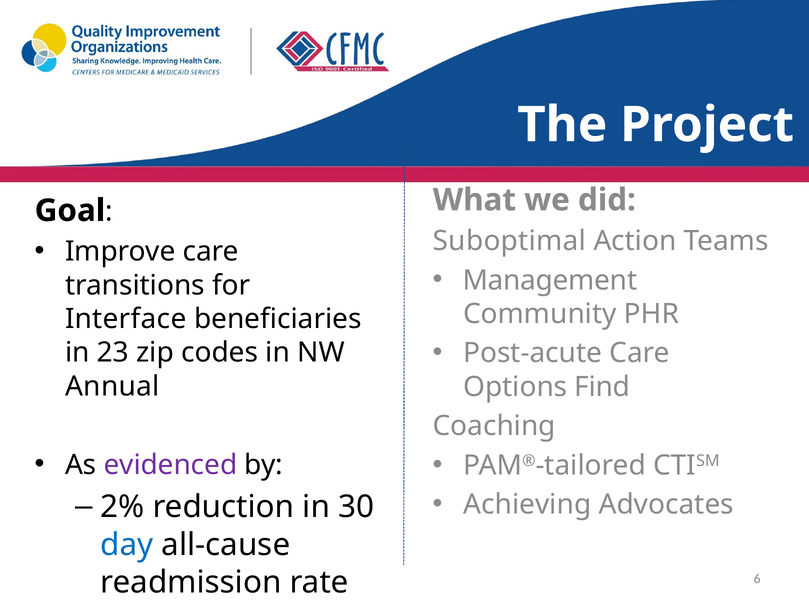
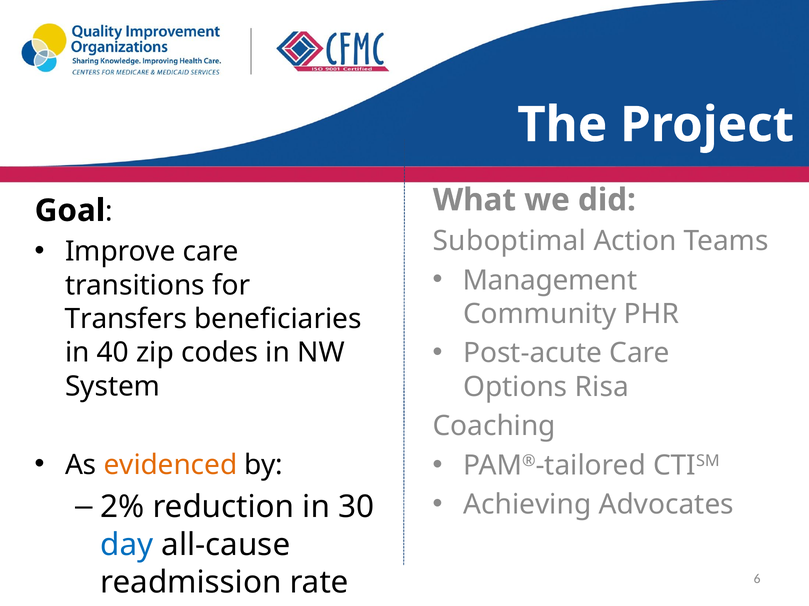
Interface: Interface -> Transfers (126, 319)
23: 23 -> 40 (113, 353)
Annual: Annual -> System (113, 387)
Find: Find -> Risa (602, 387)
evidenced colour: purple -> orange (170, 465)
